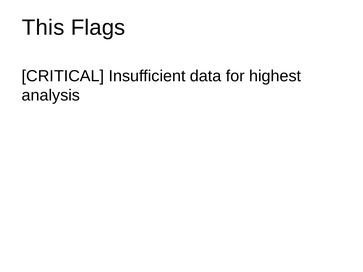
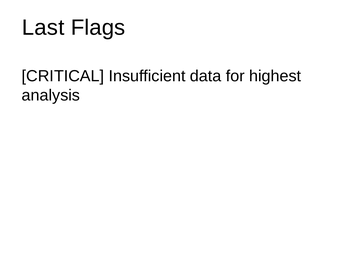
This: This -> Last (43, 28)
